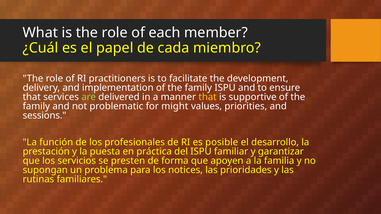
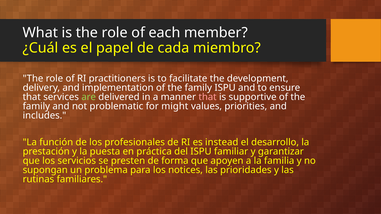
that colour: yellow -> pink (208, 97)
sessions: sessions -> includes (44, 116)
posible: posible -> instead (222, 142)
